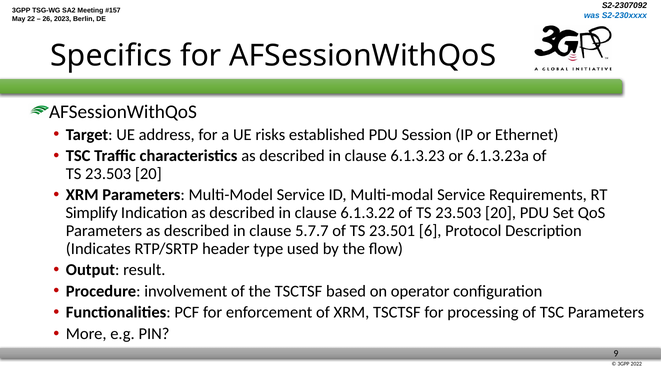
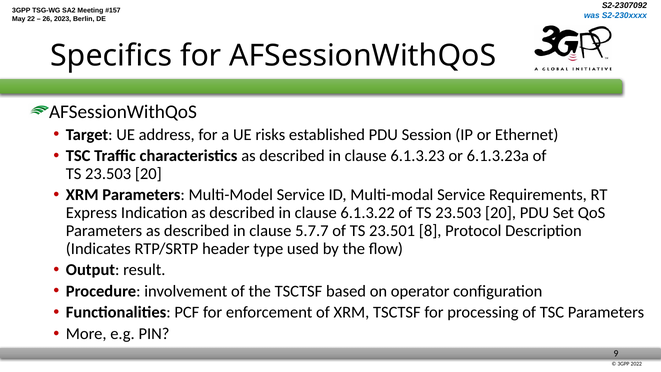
Simplify: Simplify -> Express (92, 213)
6: 6 -> 8 (430, 231)
